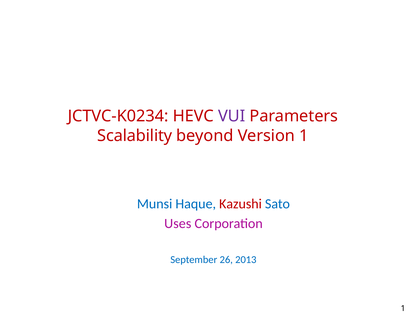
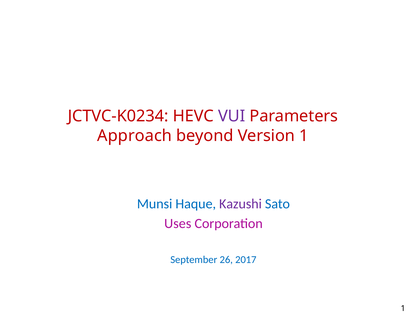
Scalability: Scalability -> Approach (135, 136)
Kazushi colour: red -> purple (240, 204)
2013: 2013 -> 2017 (246, 260)
